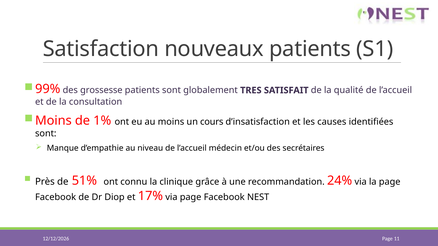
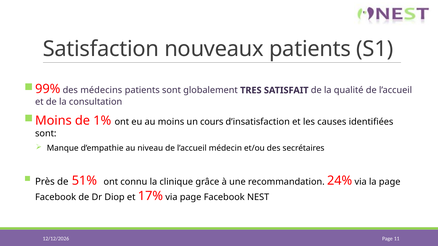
grossesse: grossesse -> médecins (101, 90)
